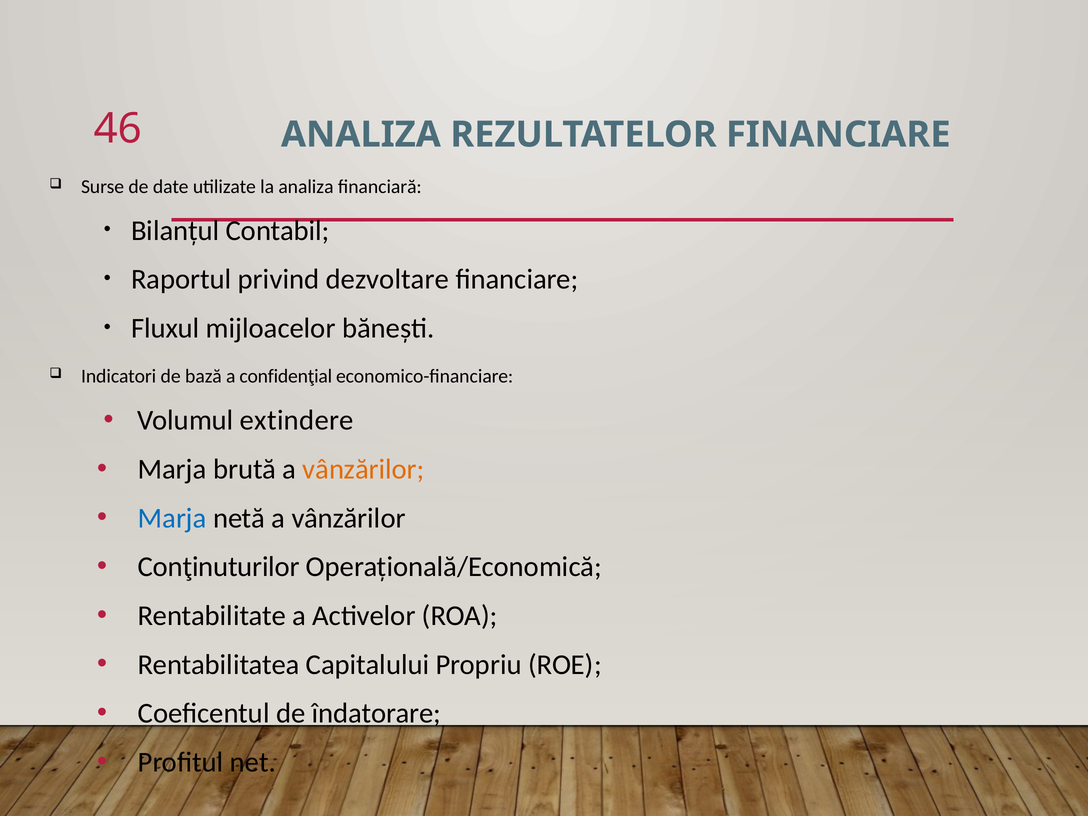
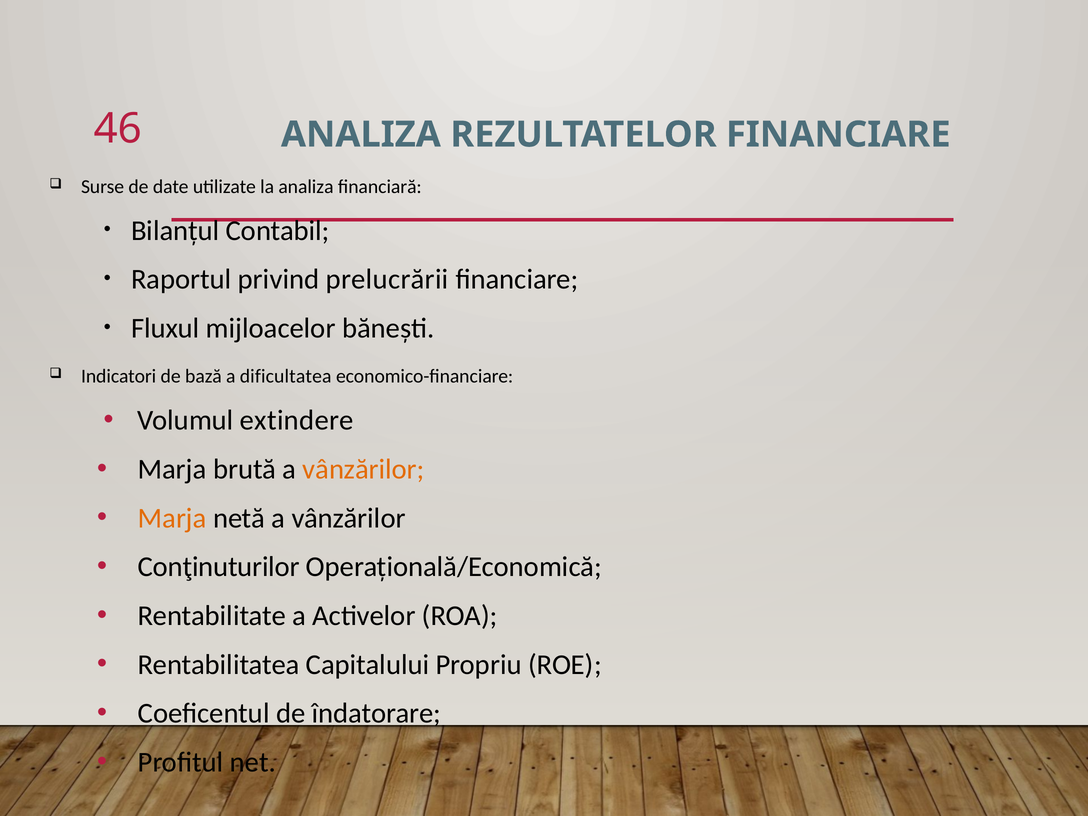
dezvoltare: dezvoltare -> prelucrării (387, 279)
confidenţial: confidenţial -> dificultatea (286, 376)
Marja colour: blue -> orange (172, 518)
